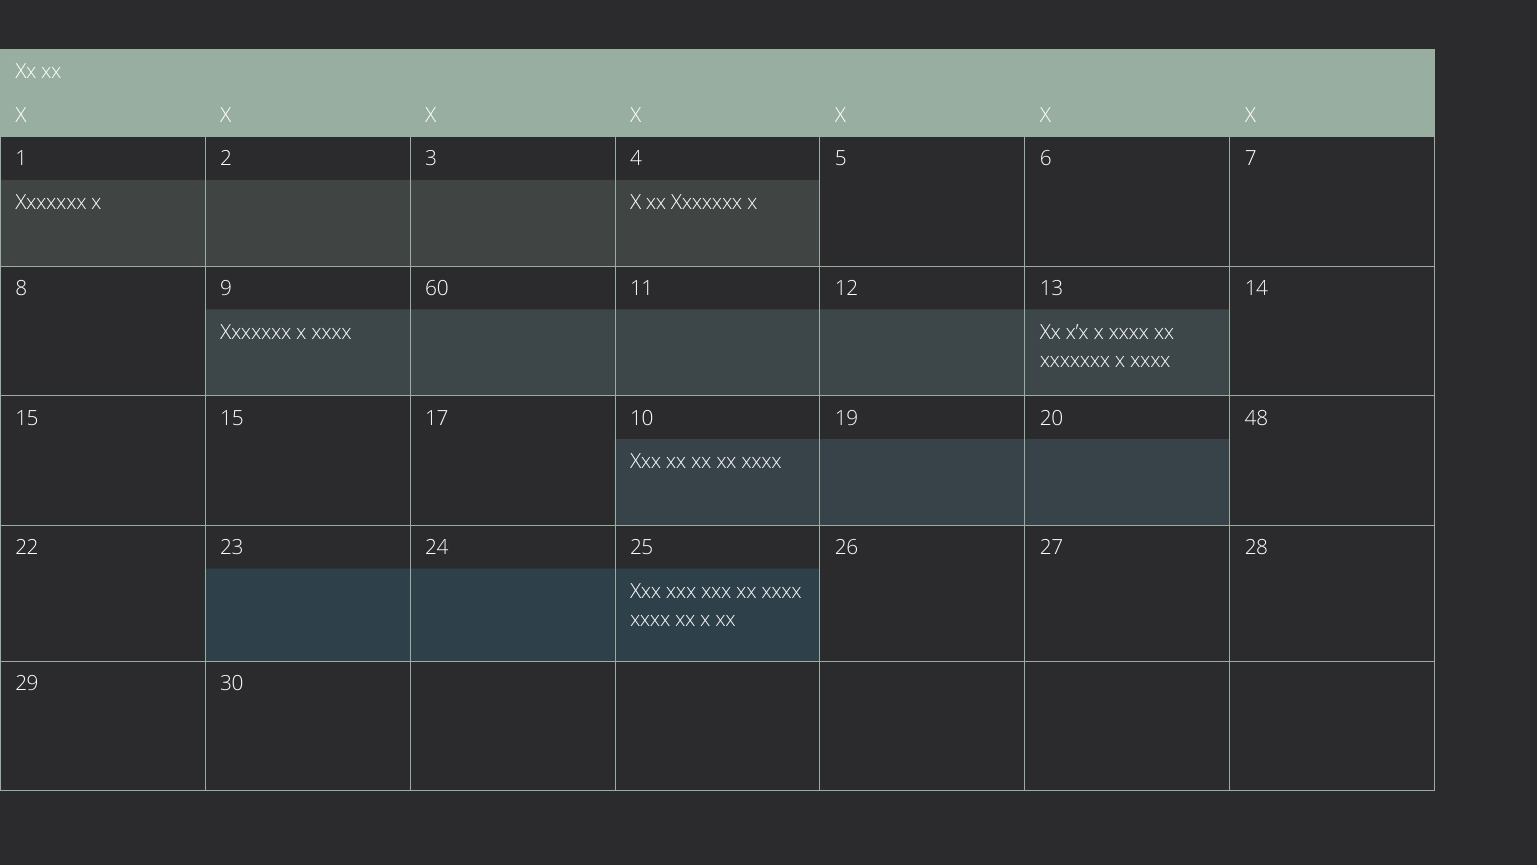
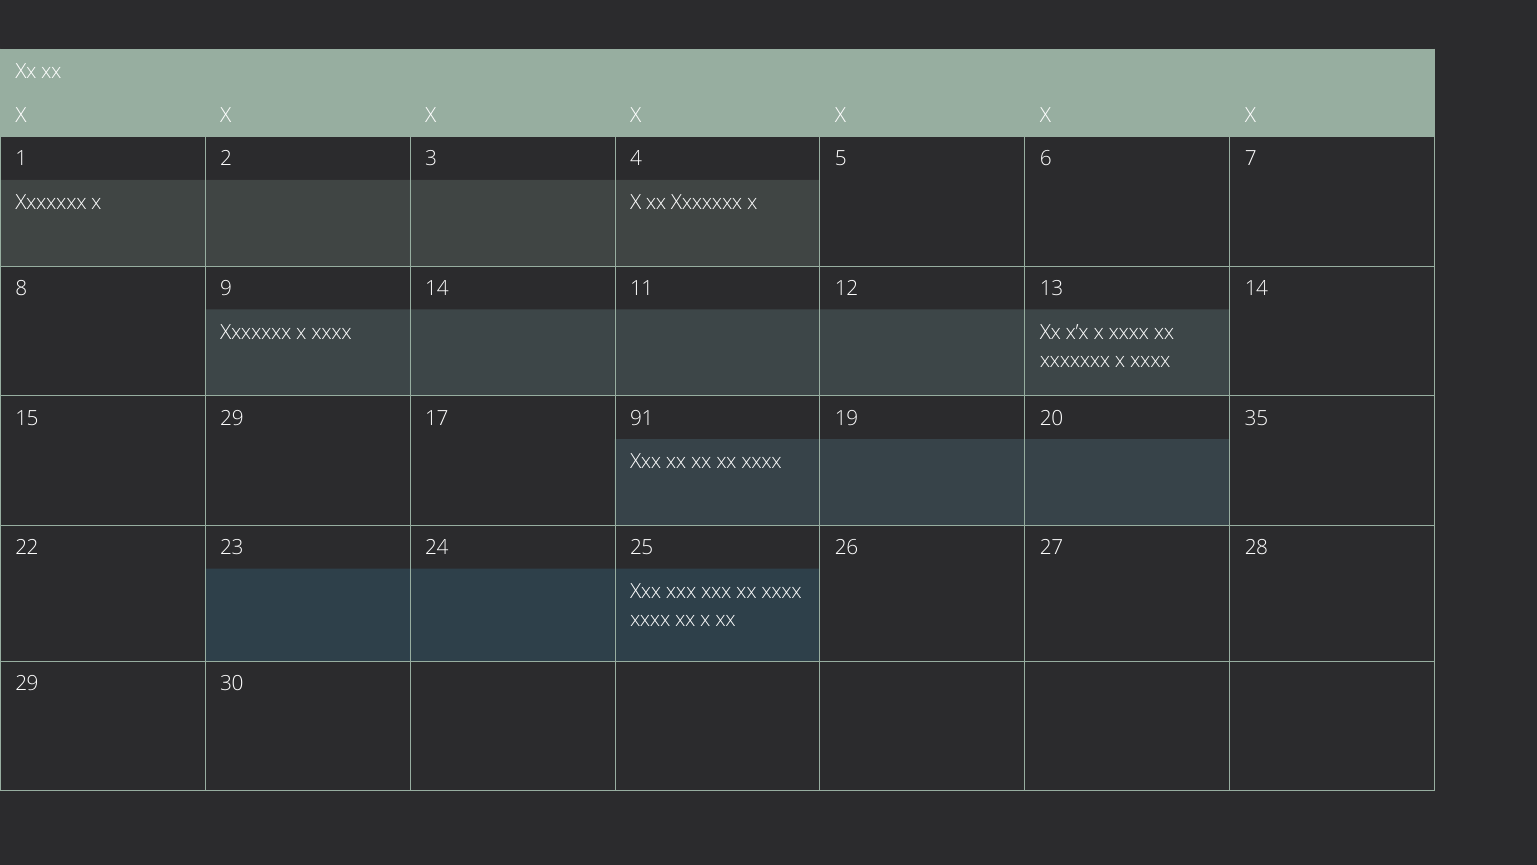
9 60: 60 -> 14 (437, 289)
15 15: 15 -> 29 (232, 418)
10: 10 -> 91 (642, 418)
48: 48 -> 35 (1257, 418)
